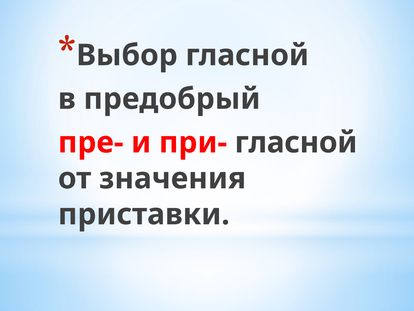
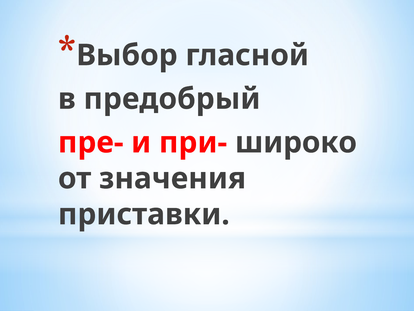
при- гласной: гласной -> широко (296, 142)
